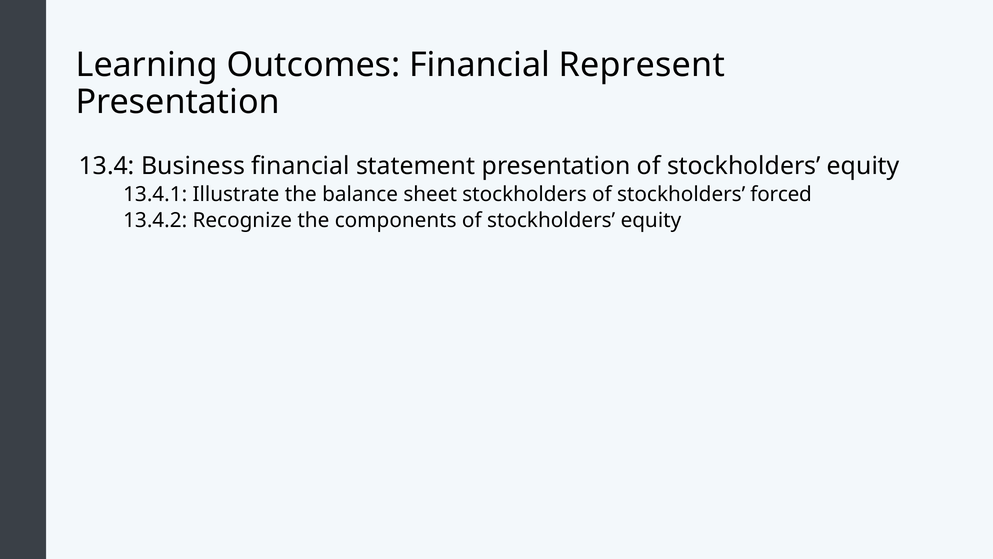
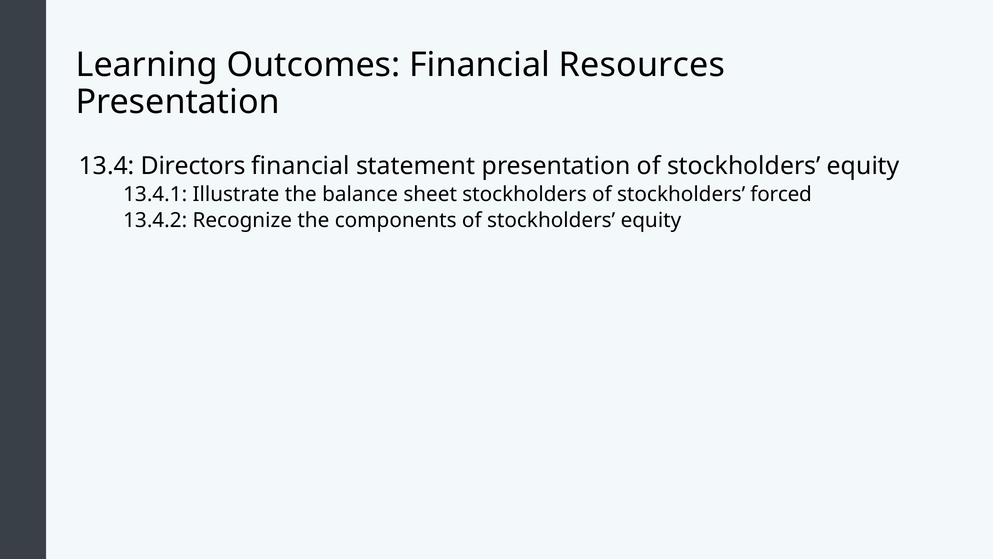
Represent: Represent -> Resources (642, 65)
Business: Business -> Directors (193, 166)
